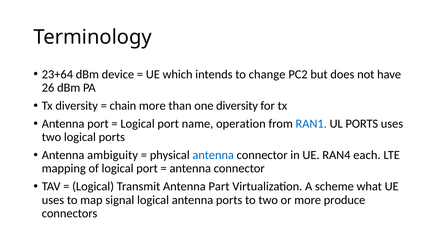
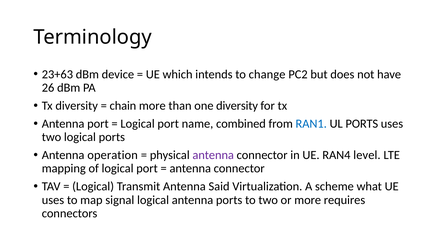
23+64: 23+64 -> 23+63 (57, 74)
operation: operation -> combined (241, 123)
ambiguity: ambiguity -> operation (113, 155)
antenna colour: blue -> purple (213, 155)
each: each -> level (367, 155)
Part: Part -> Said (219, 186)
produce: produce -> requires (345, 200)
